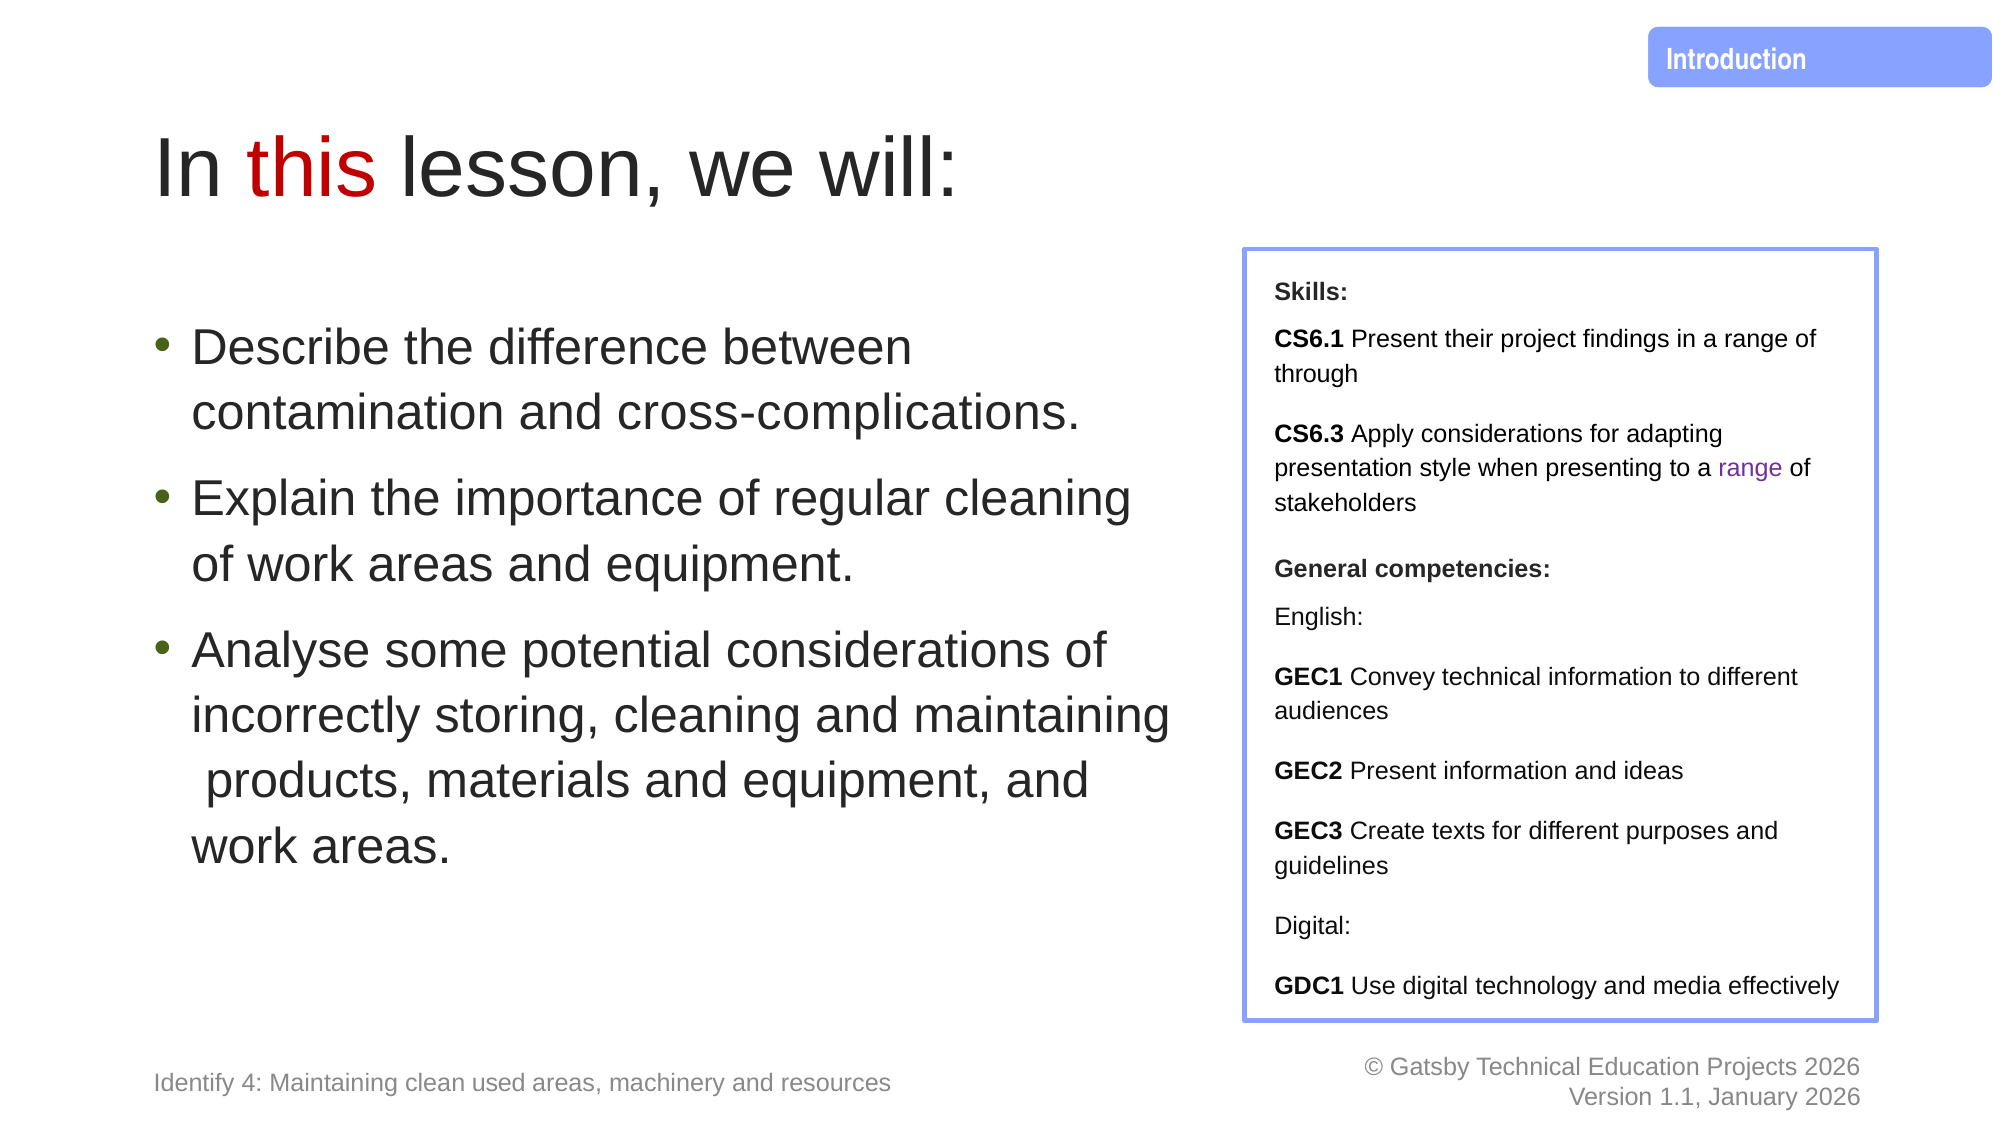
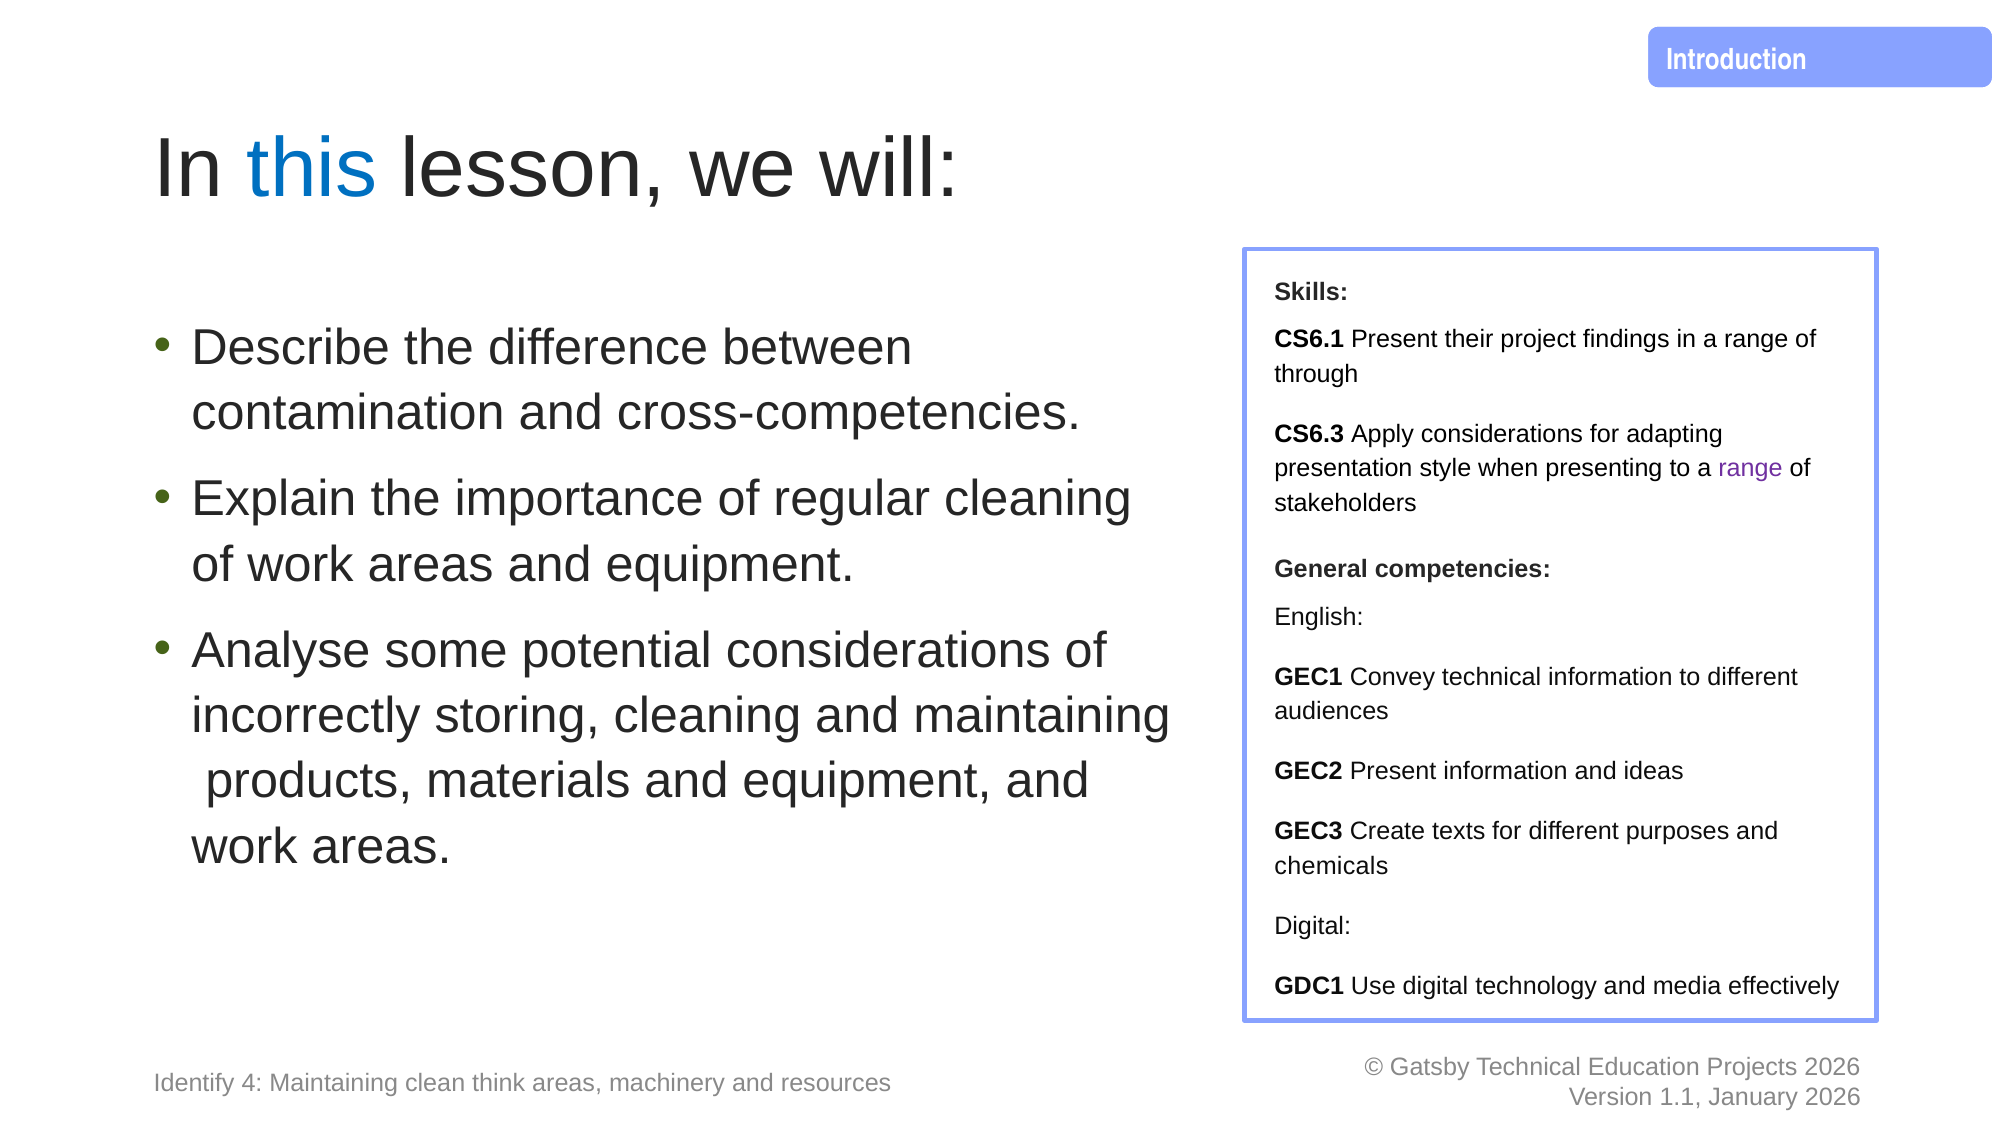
this colour: red -> blue (312, 169)
cross-complications: cross-complications -> cross-competencies (849, 413)
guidelines: guidelines -> chemicals (1331, 866)
used: used -> think (499, 1084)
